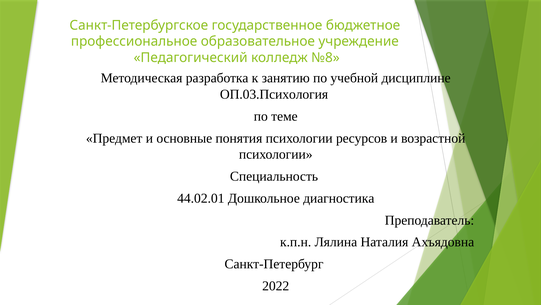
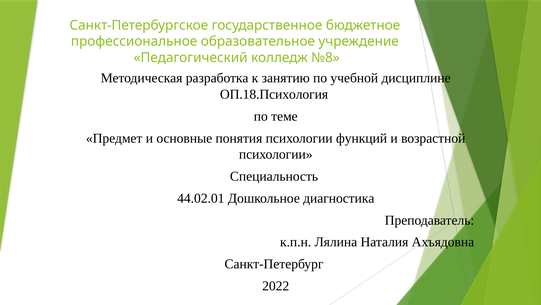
ОП.03.Психология: ОП.03.Психология -> ОП.18.Психология (274, 94)
ресурсов: ресурсов -> функций (362, 138)
